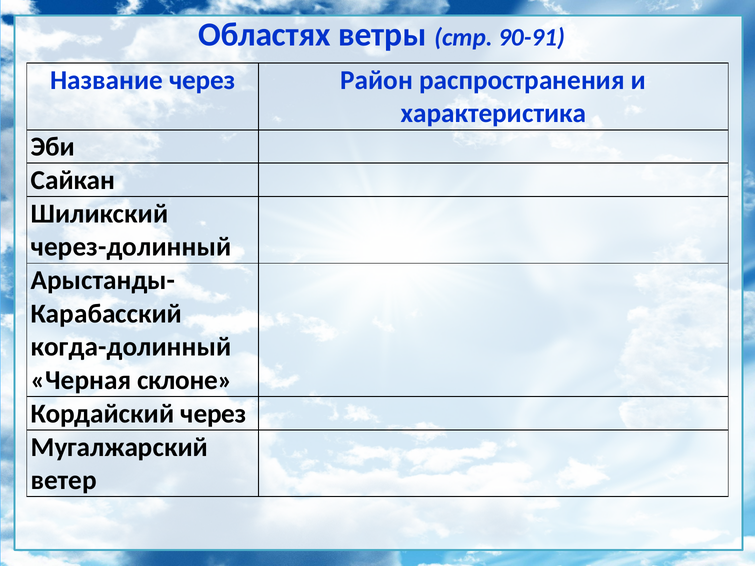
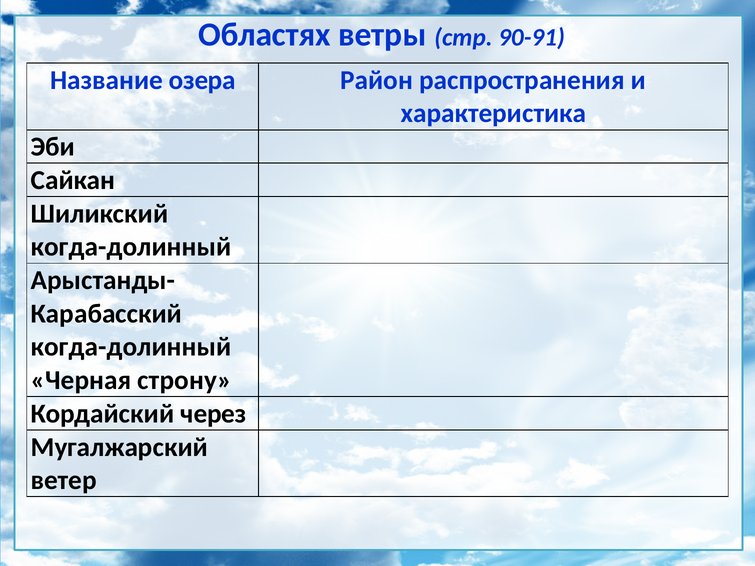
Название через: через -> озера (202, 80)
через-долинный: через-долинный -> когда-долинный (131, 247)
склоне: склоне -> строну (185, 380)
